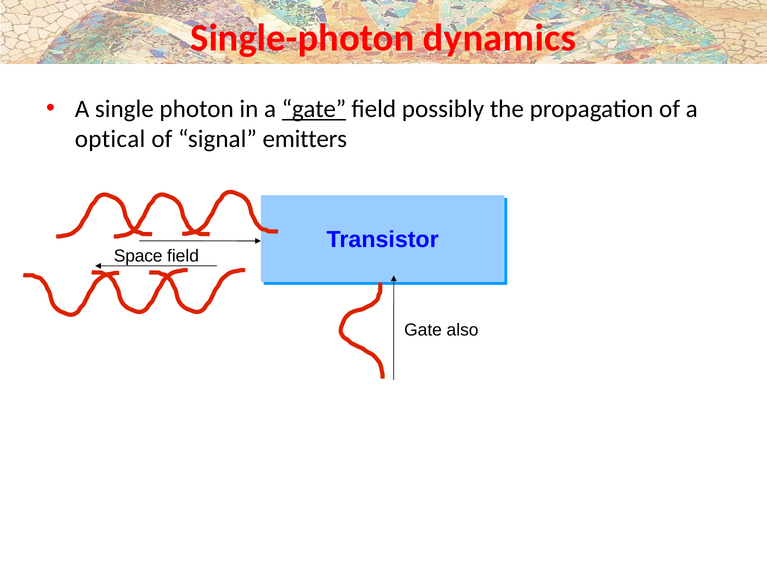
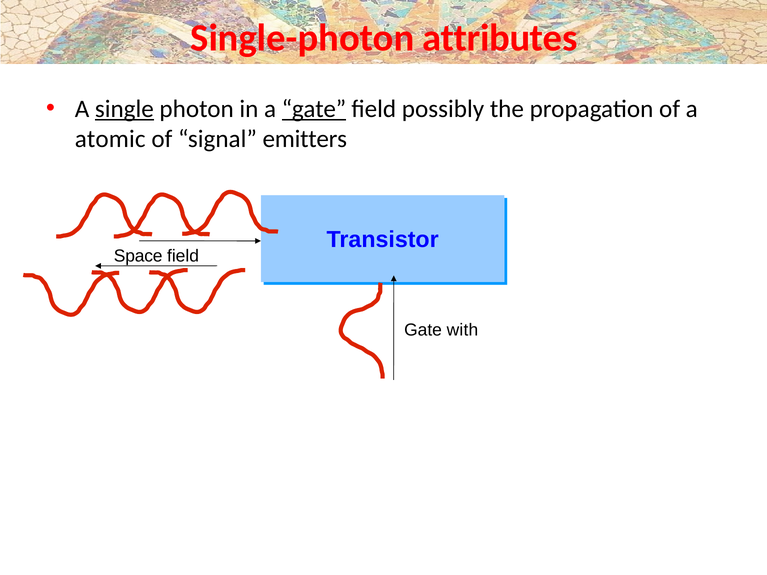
dynamics: dynamics -> attributes (500, 38)
single underline: none -> present (124, 109)
optical: optical -> atomic (110, 139)
also: also -> with (462, 331)
